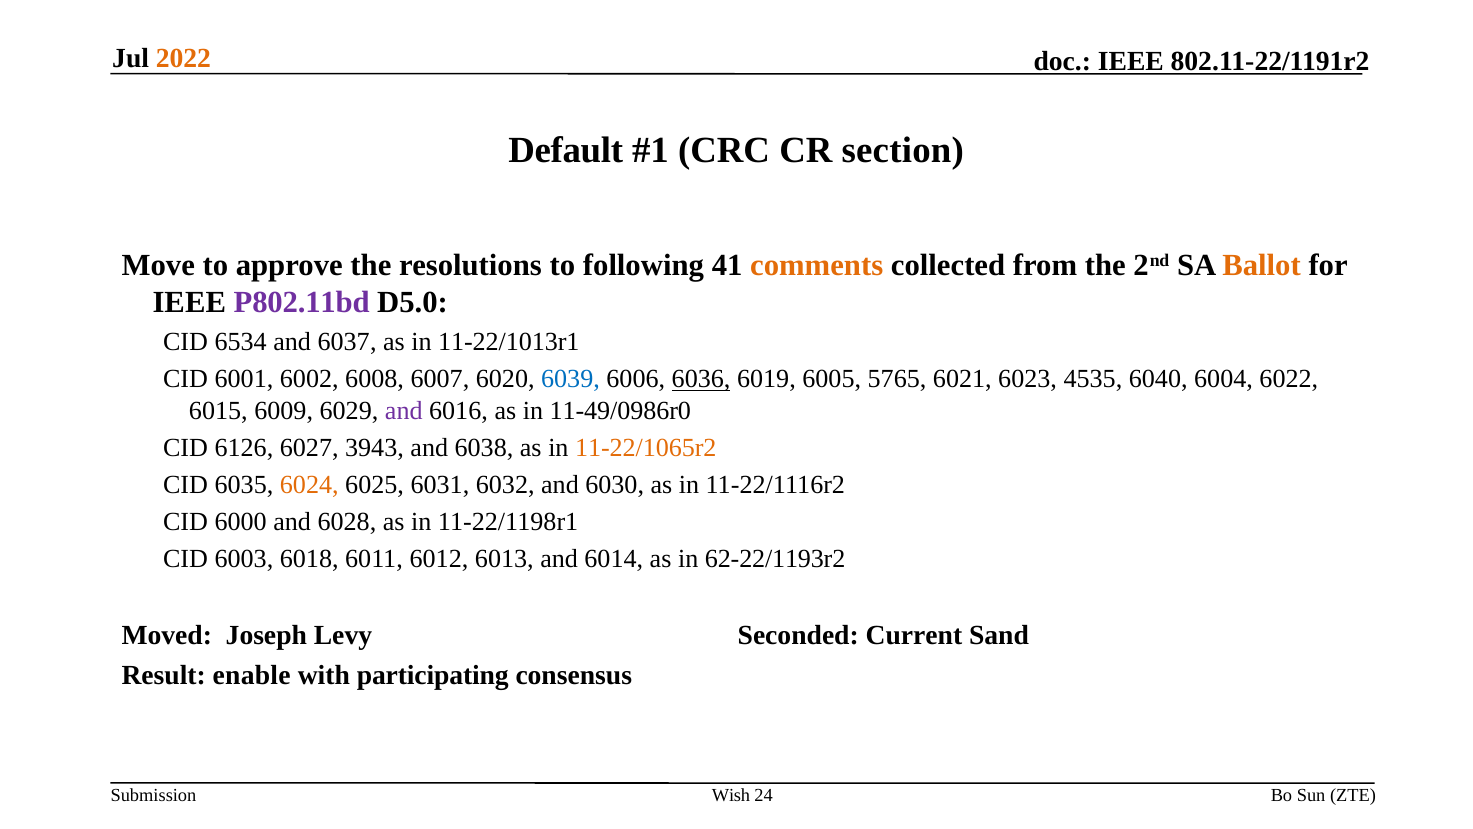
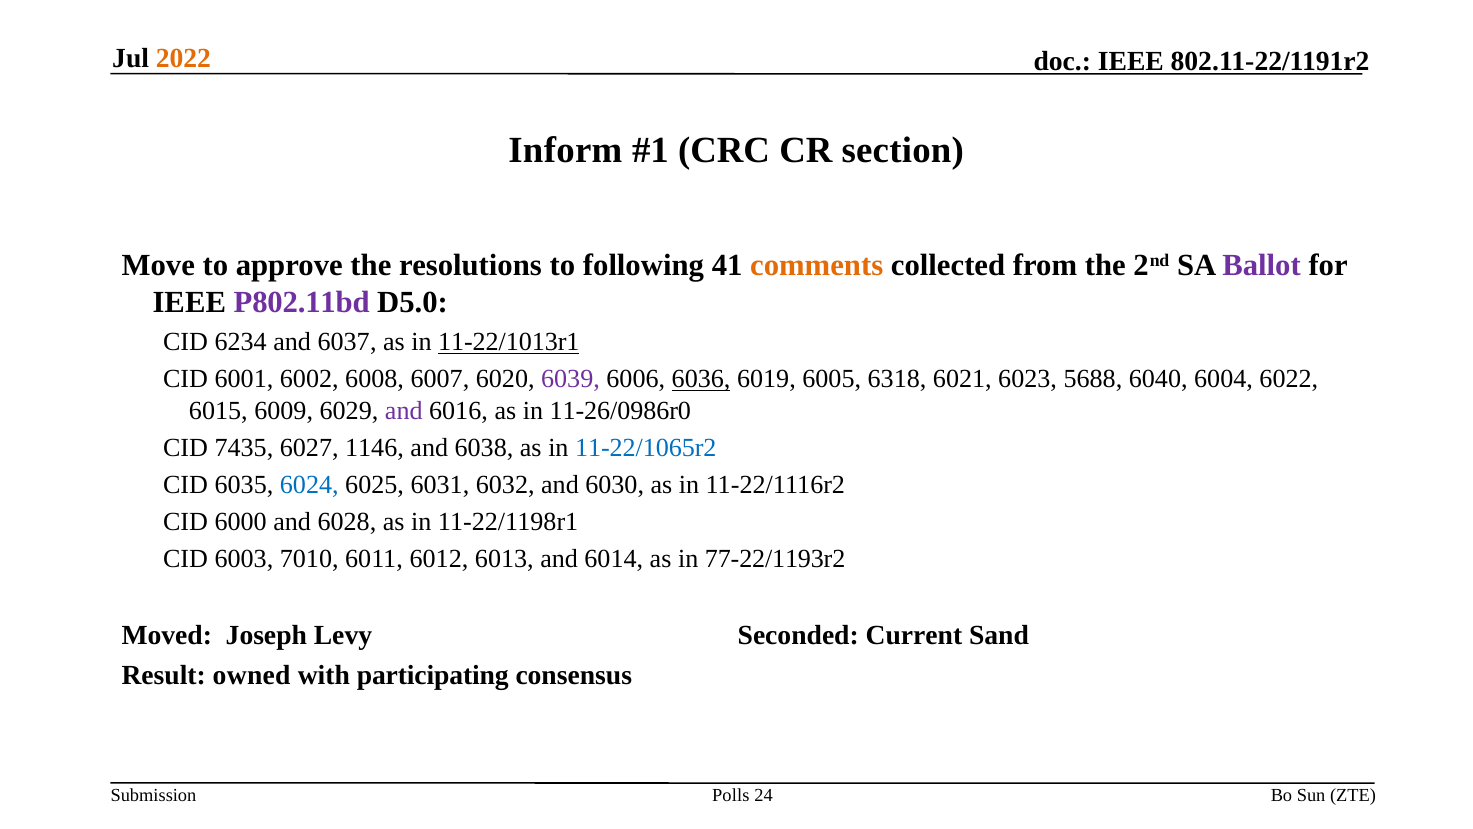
Default: Default -> Inform (565, 150)
Ballot colour: orange -> purple (1262, 266)
6534: 6534 -> 6234 (241, 342)
11-22/1013r1 underline: none -> present (509, 342)
6039 colour: blue -> purple (570, 379)
5765: 5765 -> 6318 (897, 379)
4535: 4535 -> 5688 (1093, 379)
11-49/0986r0: 11-49/0986r0 -> 11-26/0986r0 (620, 410)
6126: 6126 -> 7435 (244, 448)
3943: 3943 -> 1146 (375, 448)
11-22/1065r2 colour: orange -> blue (646, 448)
6024 colour: orange -> blue (309, 485)
6018: 6018 -> 7010 (309, 559)
62-22/1193r2: 62-22/1193r2 -> 77-22/1193r2 (775, 559)
enable: enable -> owned (252, 675)
Wish: Wish -> Polls (731, 795)
